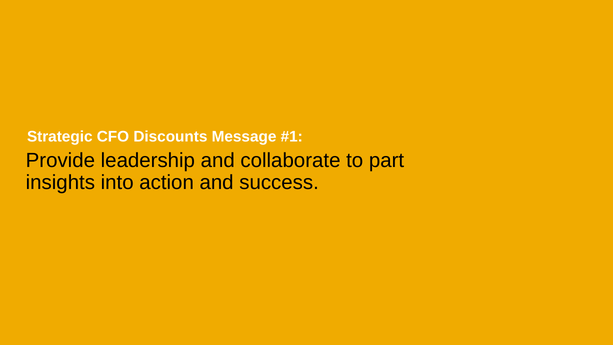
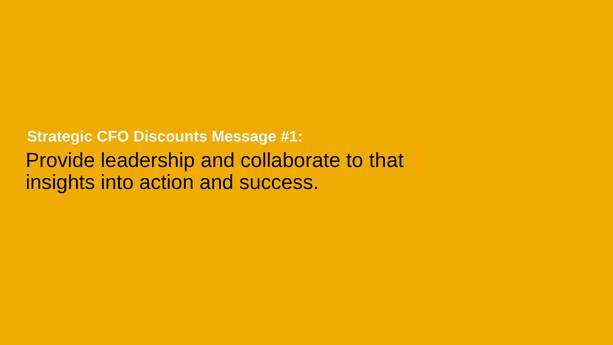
part: part -> that (386, 161)
